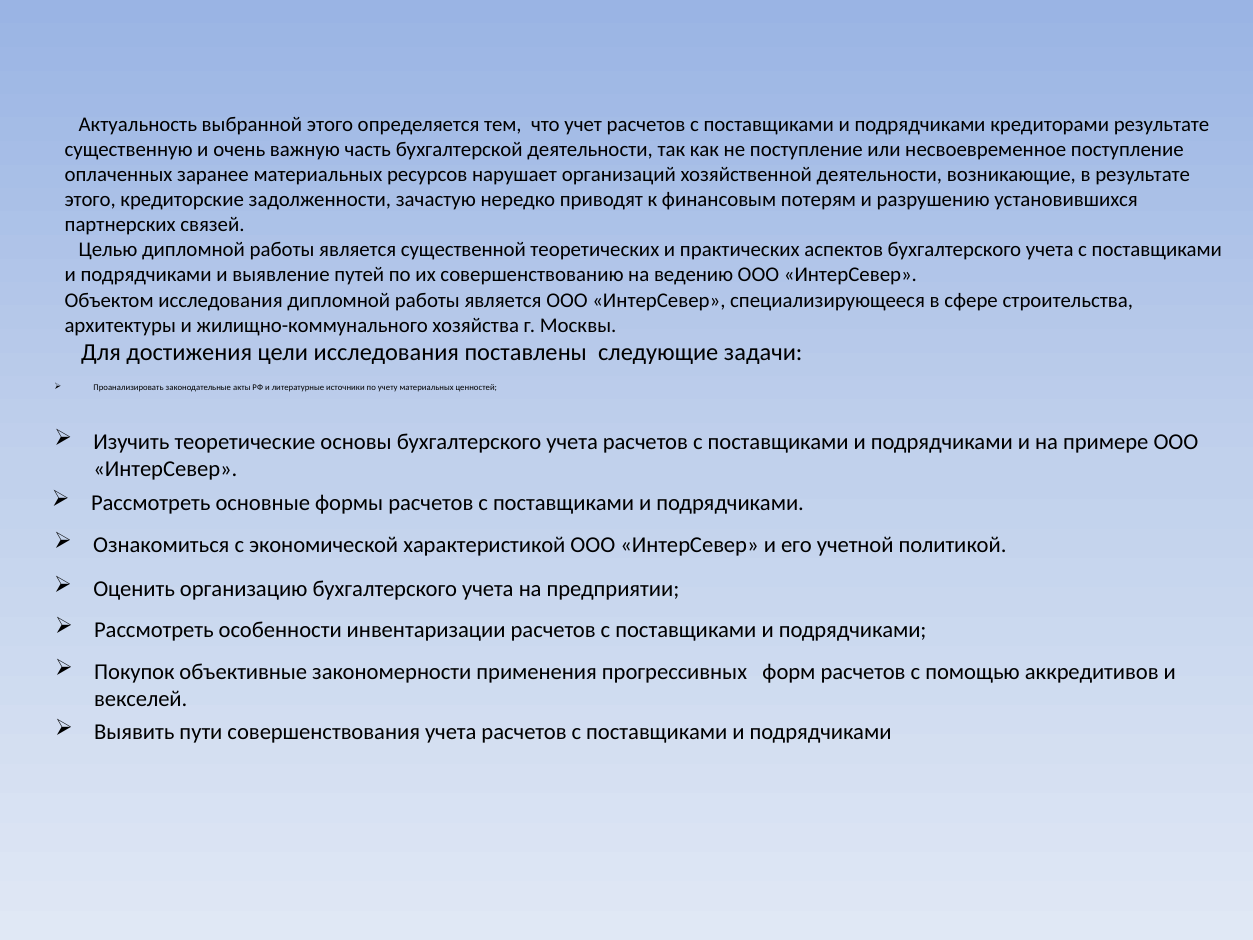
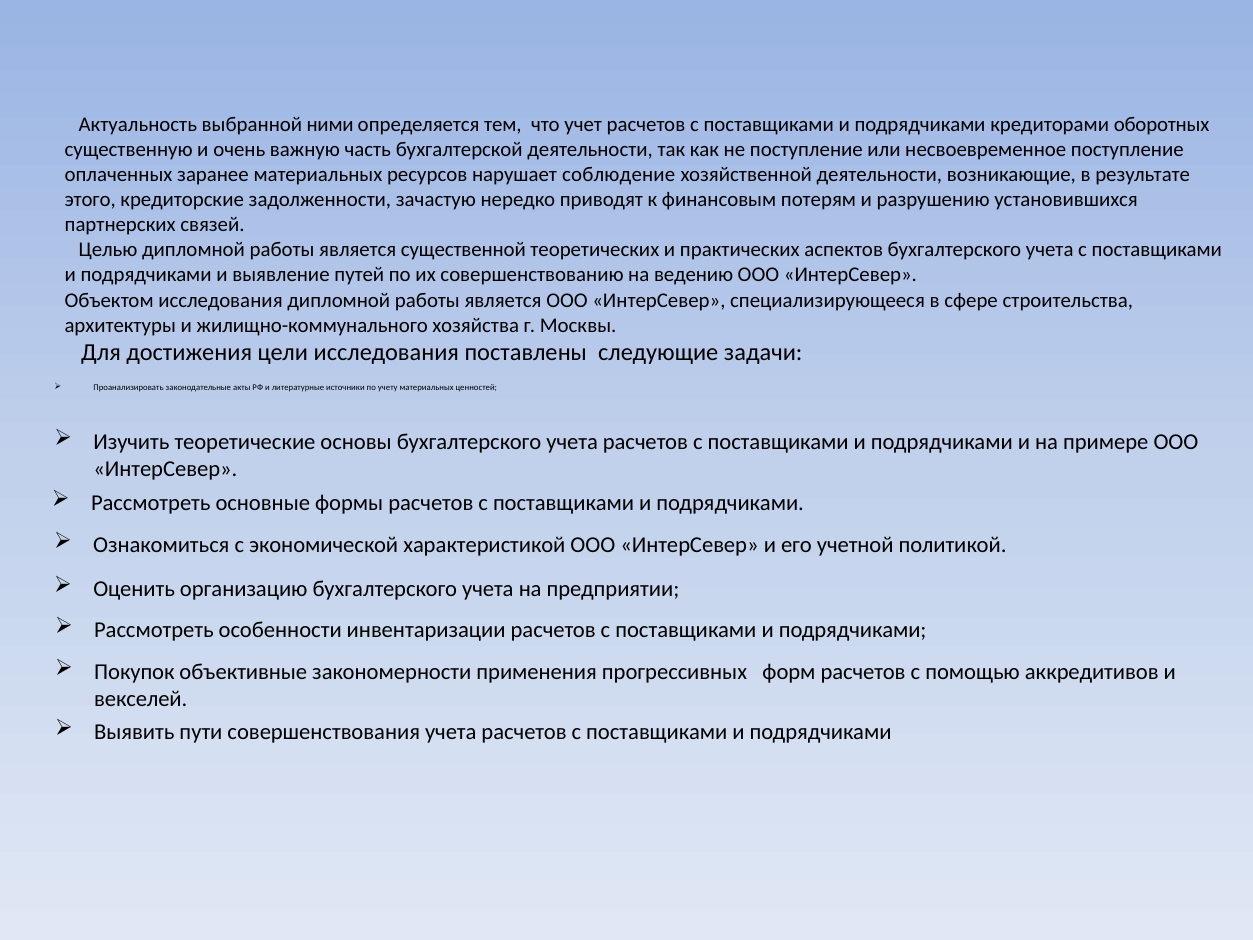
выбранной этого: этого -> ними (330, 125)
кредиторами результате: результате -> оборотных (1162, 125)
организаций: организаций -> соблюдение (619, 175)
